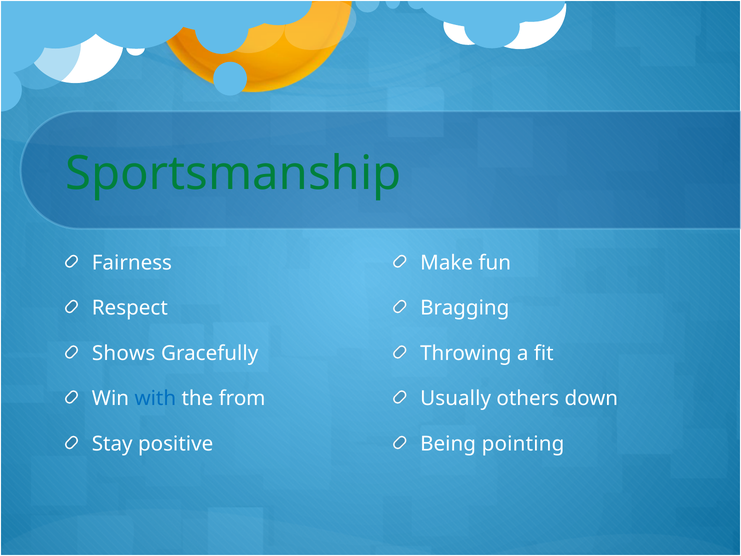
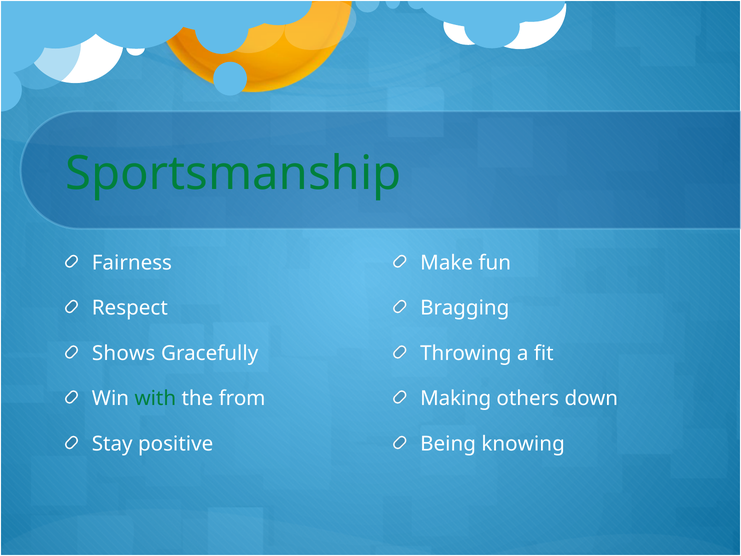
with colour: blue -> green (155, 399)
Usually: Usually -> Making (456, 399)
pointing: pointing -> knowing (523, 444)
